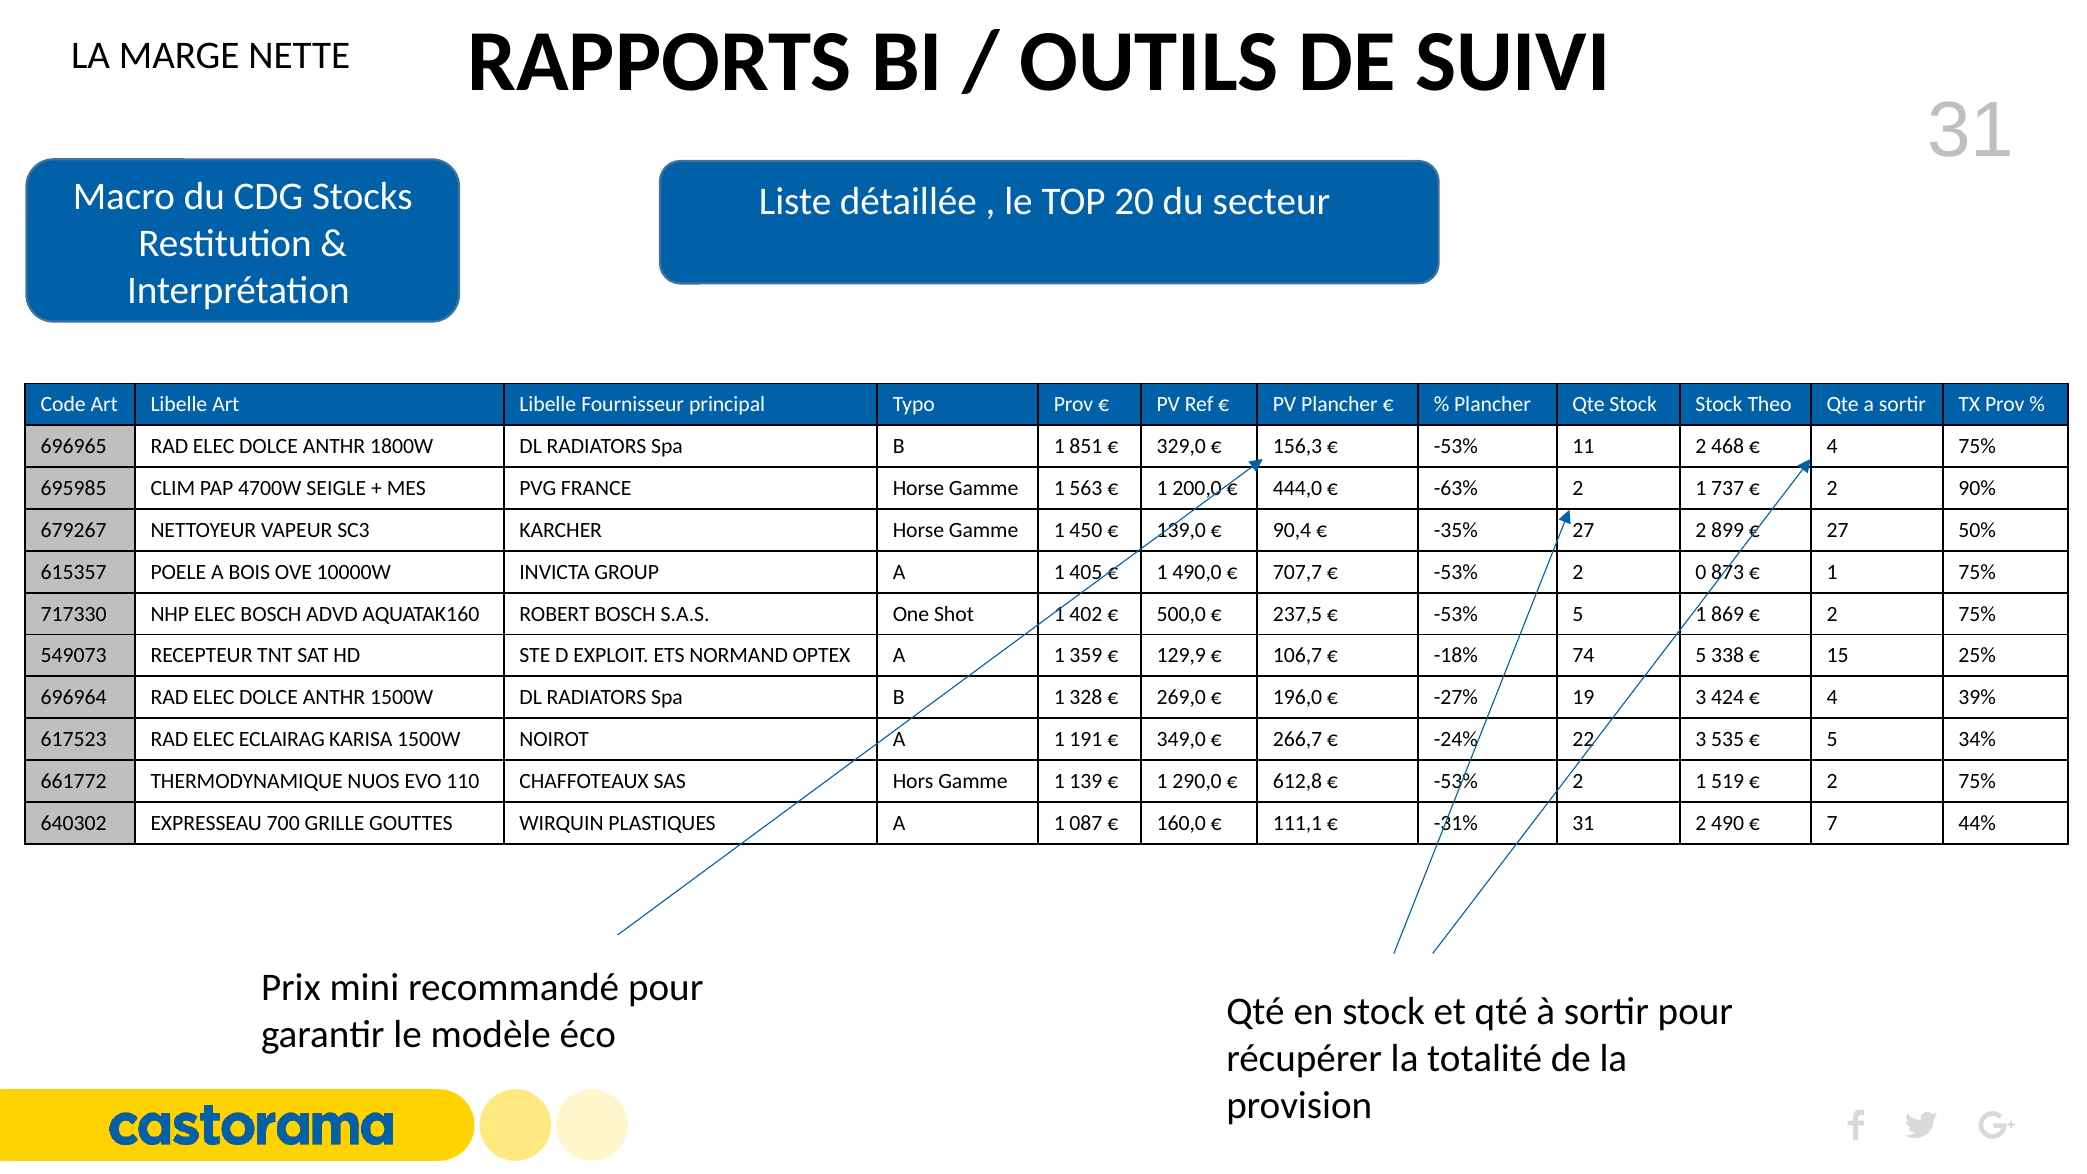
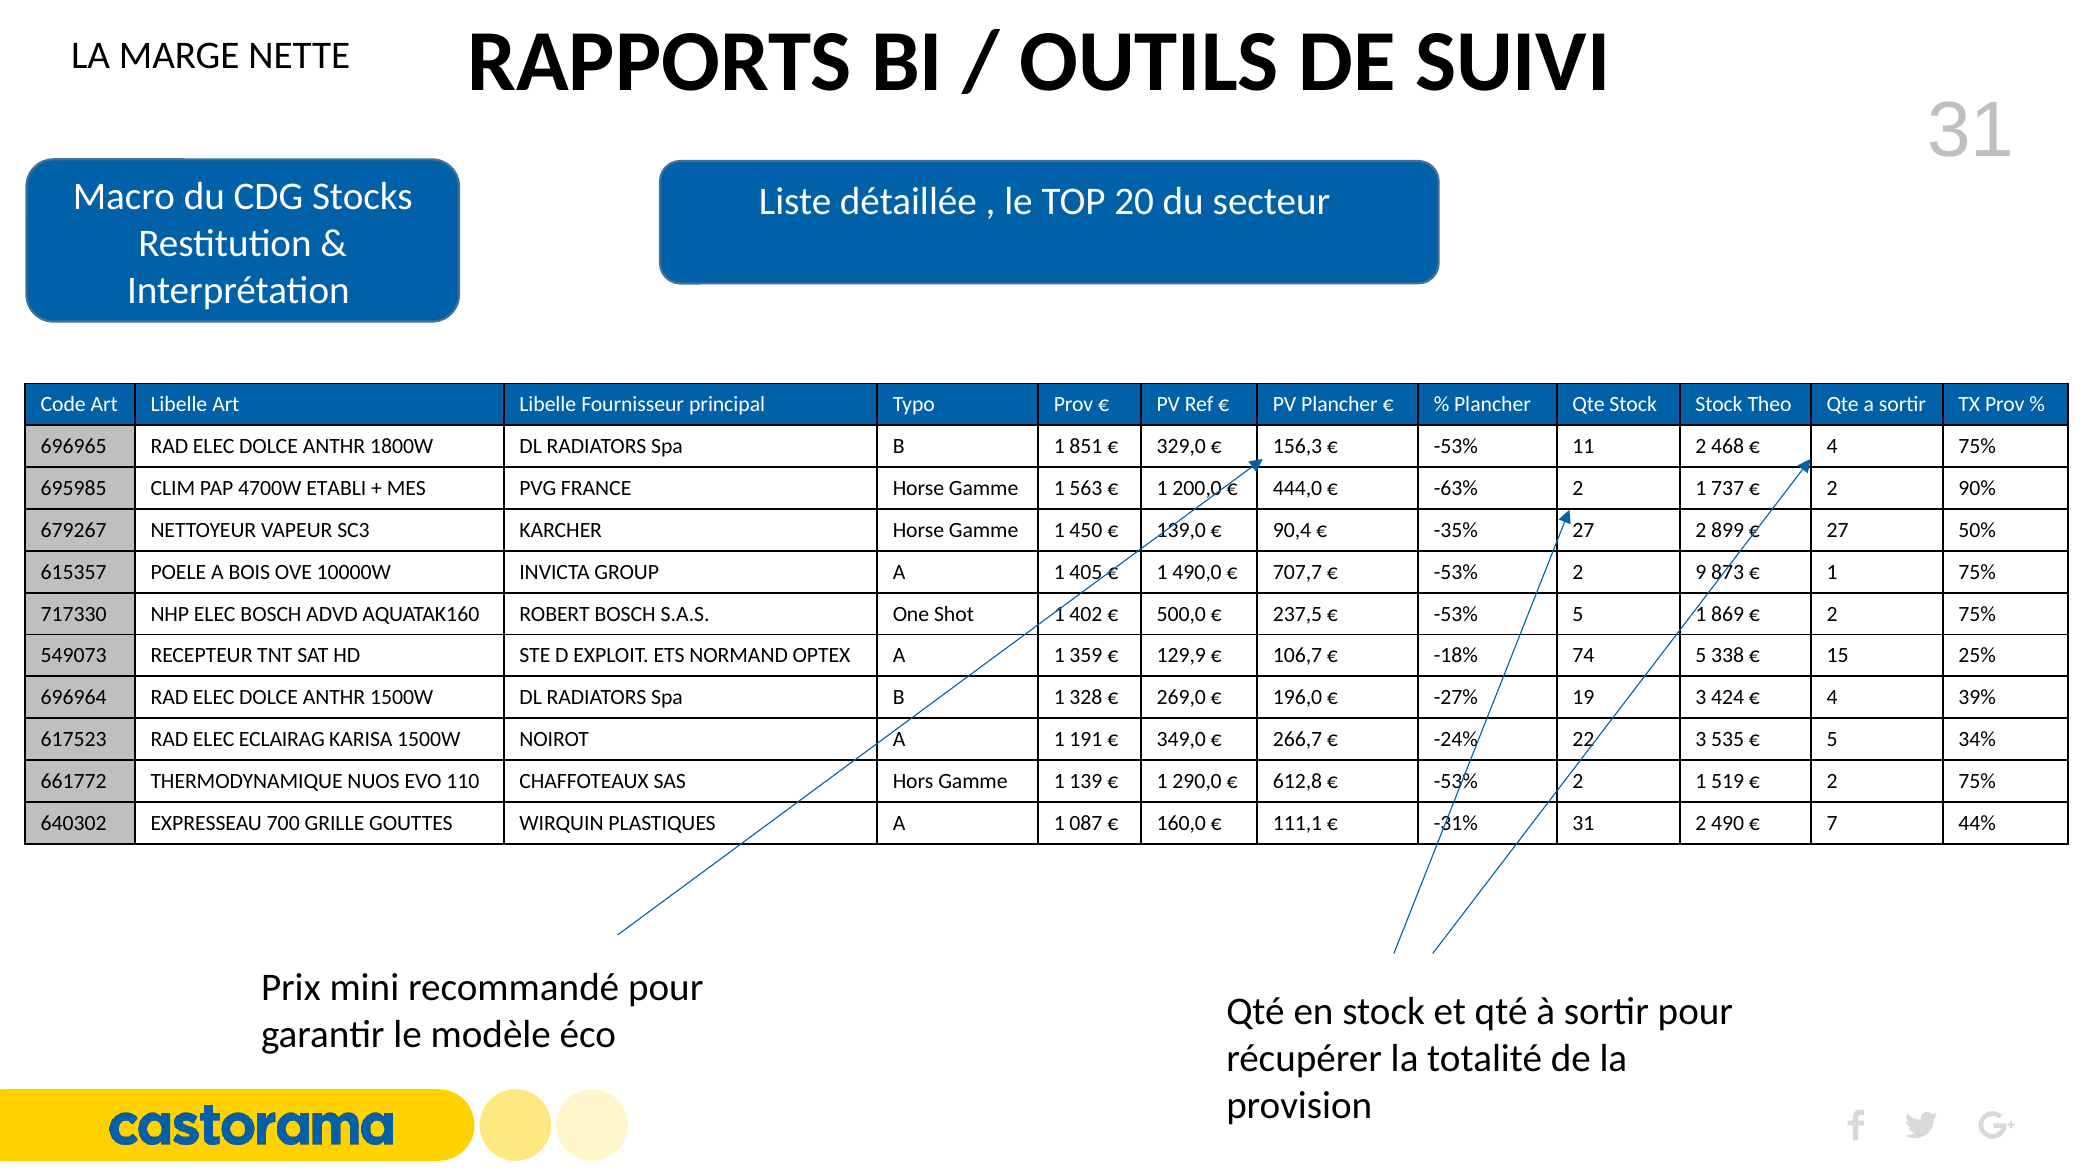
SEIGLE: SEIGLE -> ETABLI (336, 488)
0: 0 -> 9 (1701, 572)
